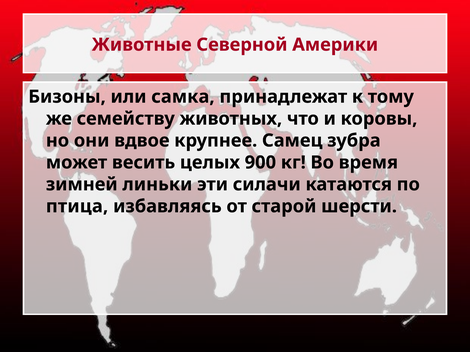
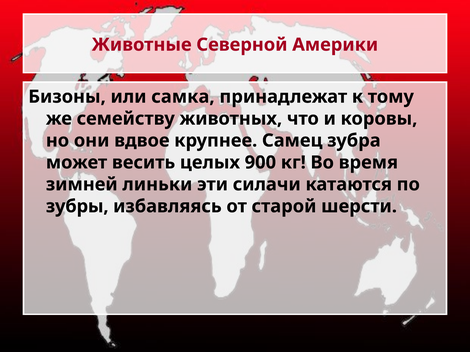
птица: птица -> зубры (77, 207)
